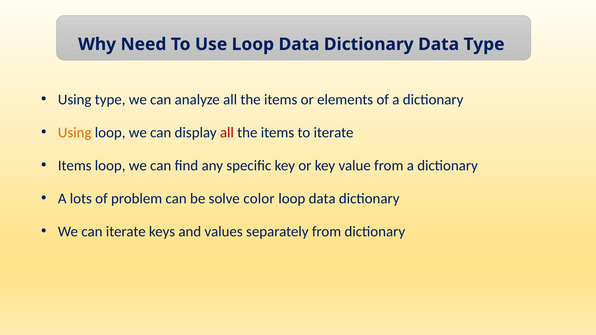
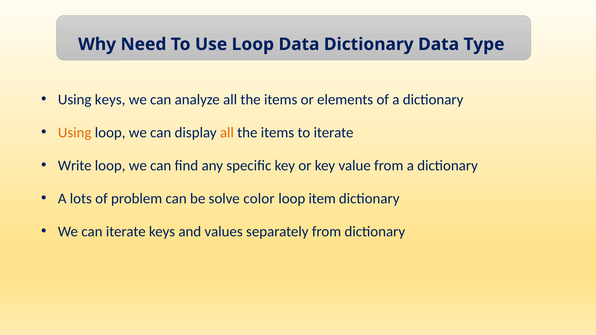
Using type: type -> keys (110, 100)
all colour: red -> orange (227, 133)
Items: Items -> Write (75, 166)
data: data -> item (322, 199)
